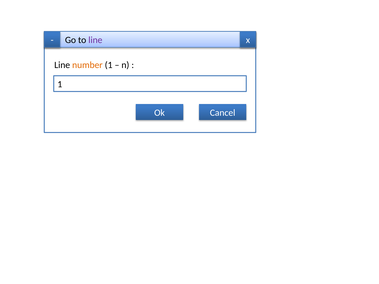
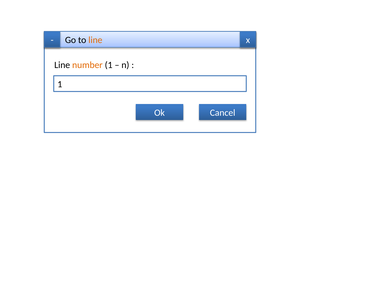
line colour: purple -> orange (95, 40)
